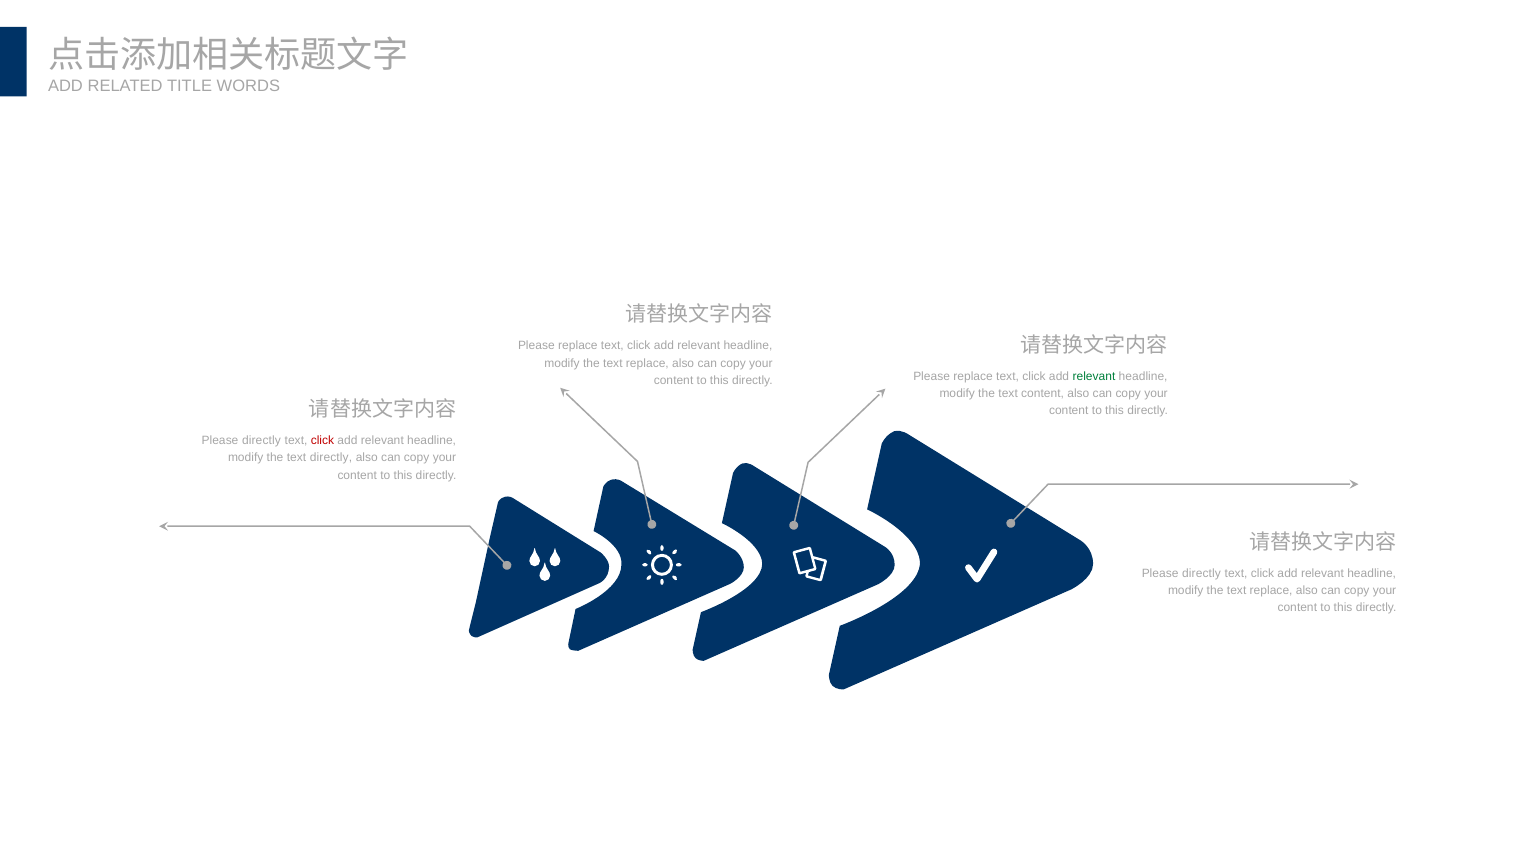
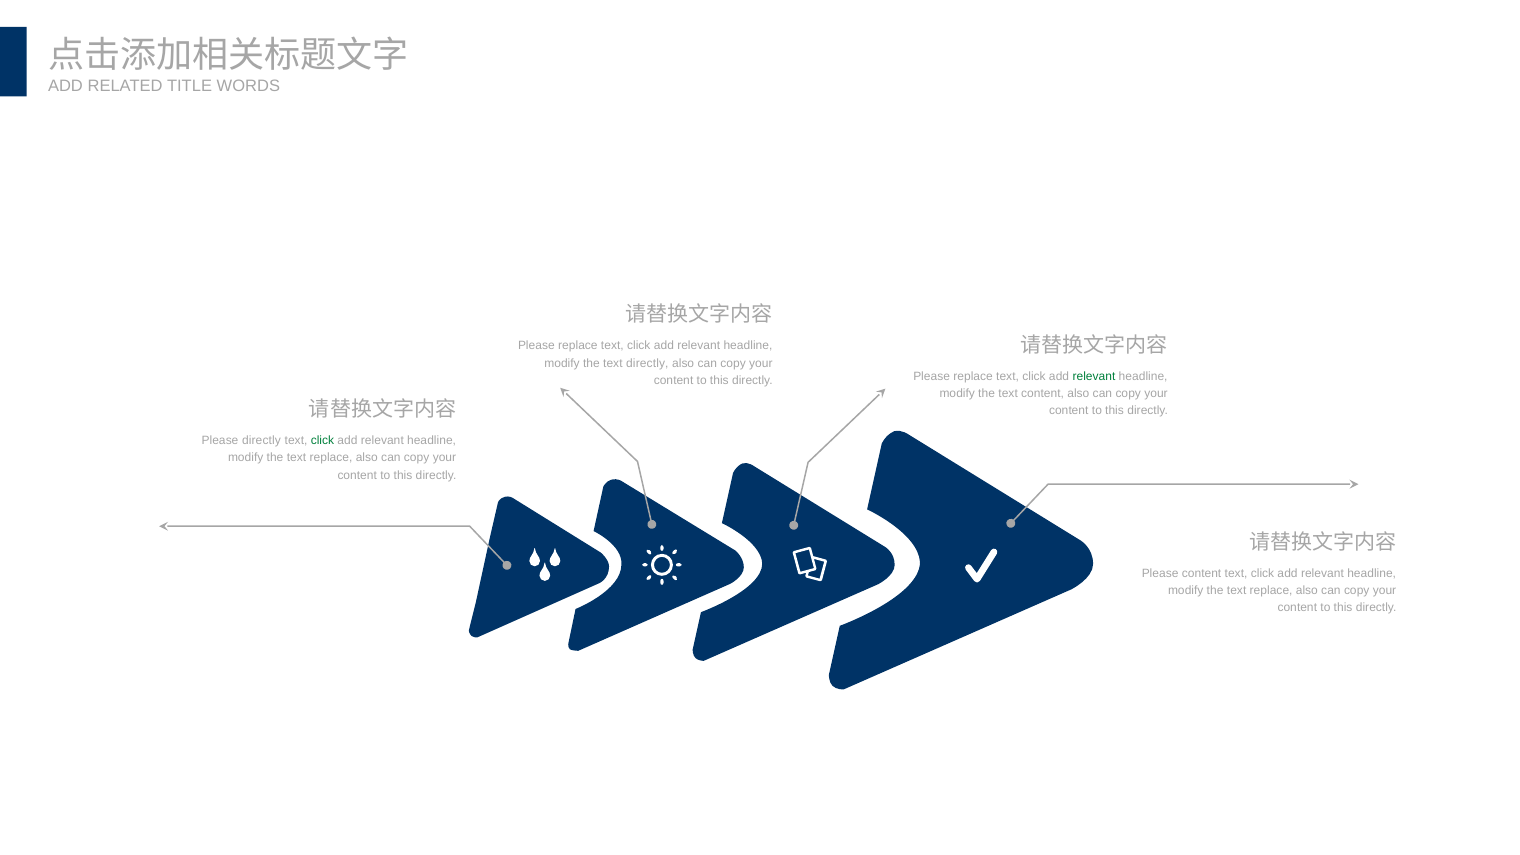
replace: replace -> directly (647, 363)
click colour: red -> green (322, 441)
directly: directly -> replace (331, 458)
directly: directly -> content (1202, 573)
